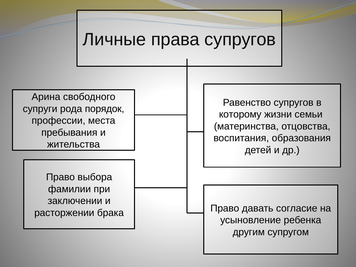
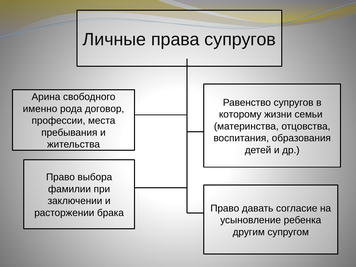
супруги: супруги -> именно (40, 109)
порядок: порядок -> договор (105, 109)
